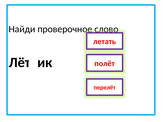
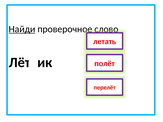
Найди underline: none -> present (22, 29)
